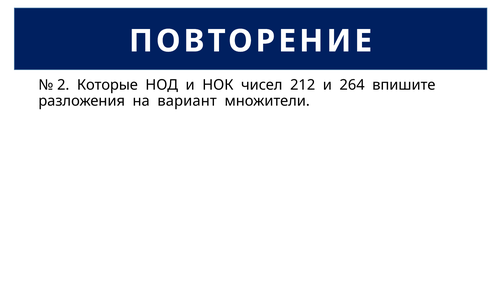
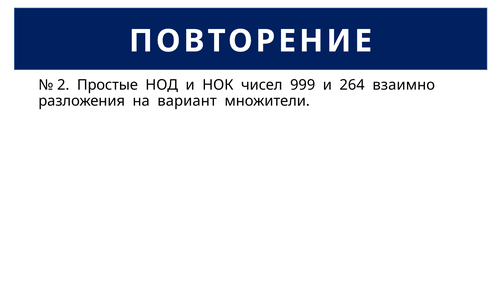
Которые: Которые -> Простые (107, 85)
212: 212 -> 999 (303, 85)
впишите: впишите -> взаимно (404, 85)
